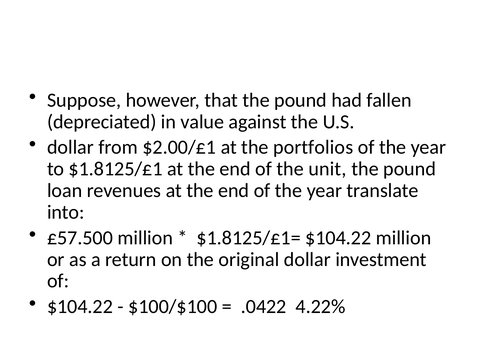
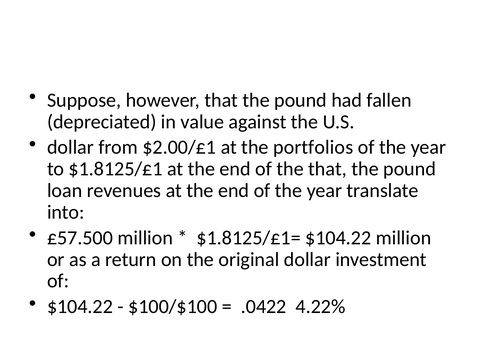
the unit: unit -> that (328, 169)
